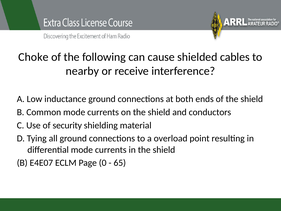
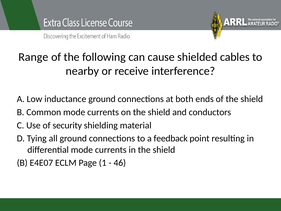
Choke: Choke -> Range (33, 57)
overload: overload -> feedback (171, 138)
0: 0 -> 1 (103, 163)
65: 65 -> 46 (120, 163)
